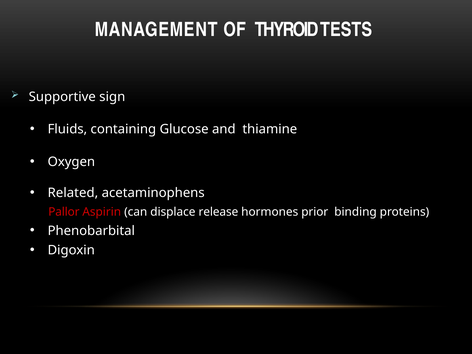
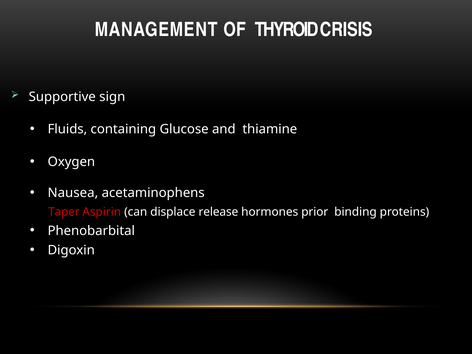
TESTS: TESTS -> CRISIS (346, 30)
Related: Related -> Nausea (73, 193)
Pallor: Pallor -> Taper (64, 212)
